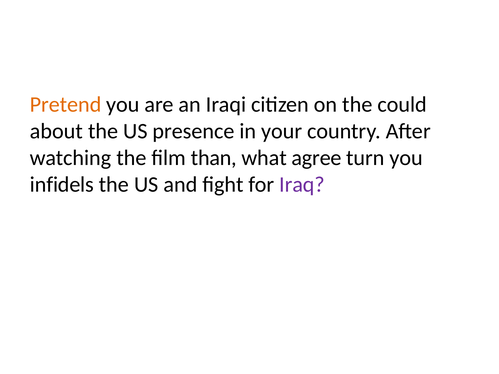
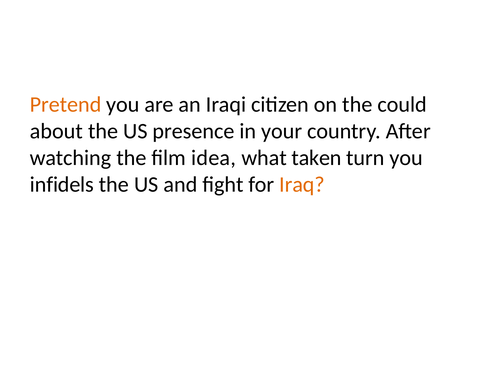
than: than -> idea (214, 158)
agree: agree -> taken (317, 158)
Iraq colour: purple -> orange (302, 185)
